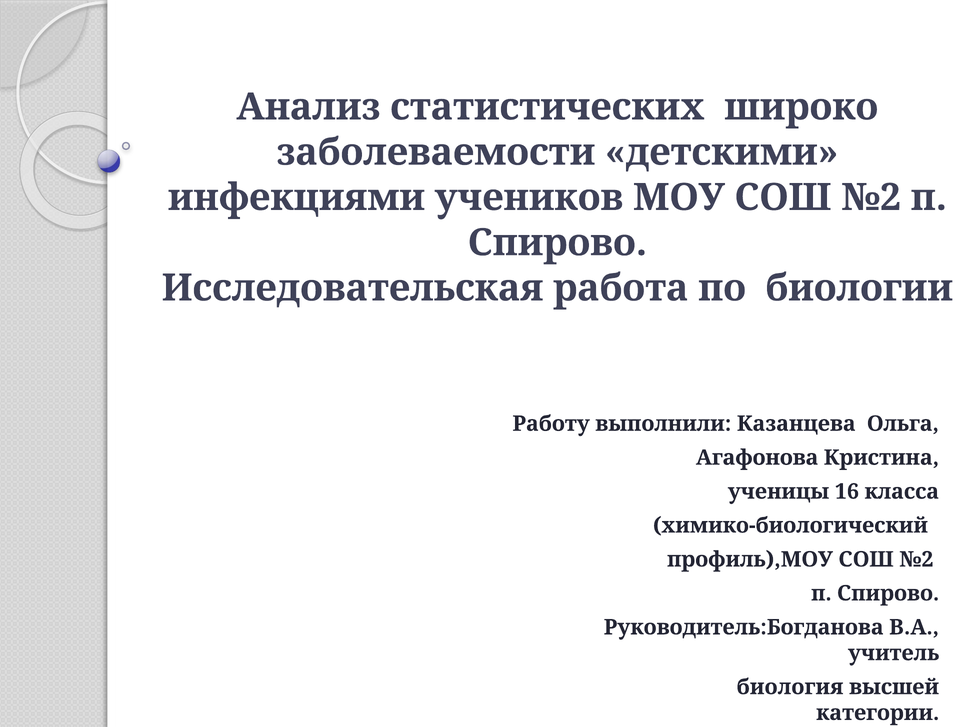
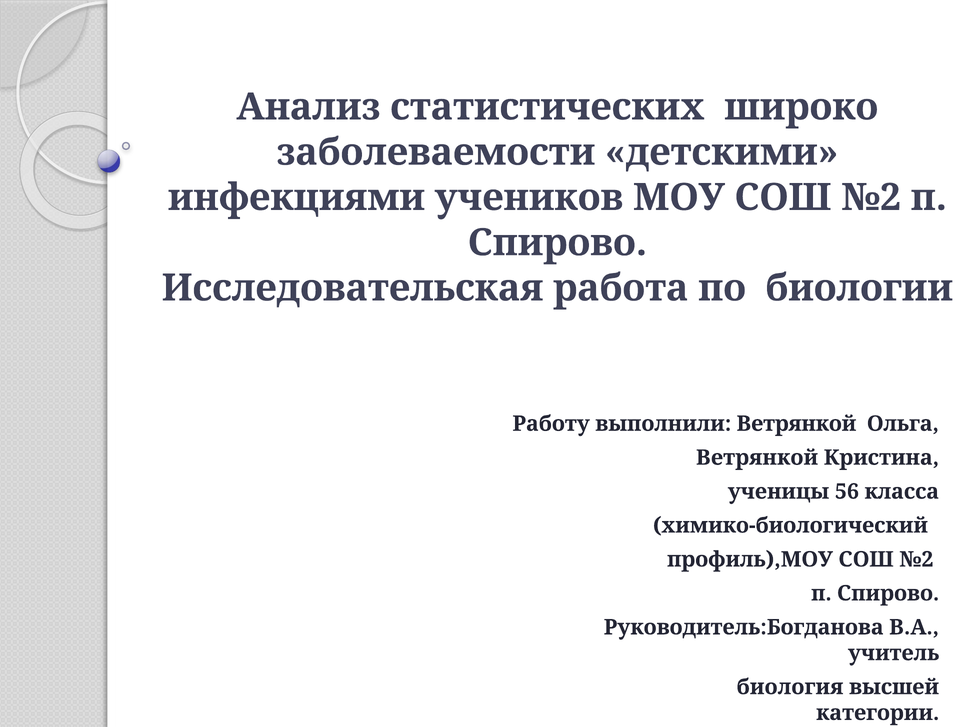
выполнили Казанцева: Казанцева -> Ветрянкой (796, 424)
Агафонова: Агафонова -> Ветрянкой (757, 457)
16: 16 -> 56 (847, 491)
